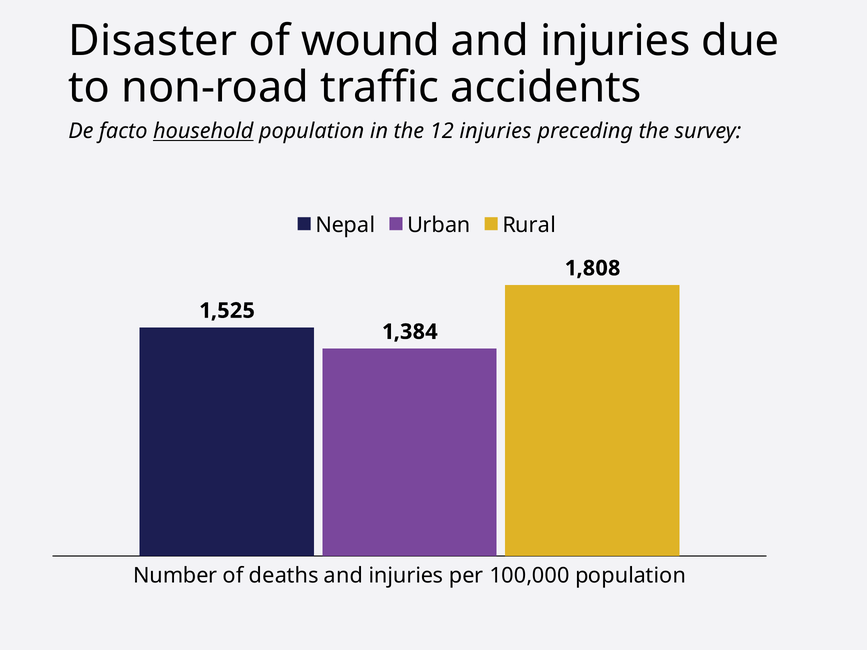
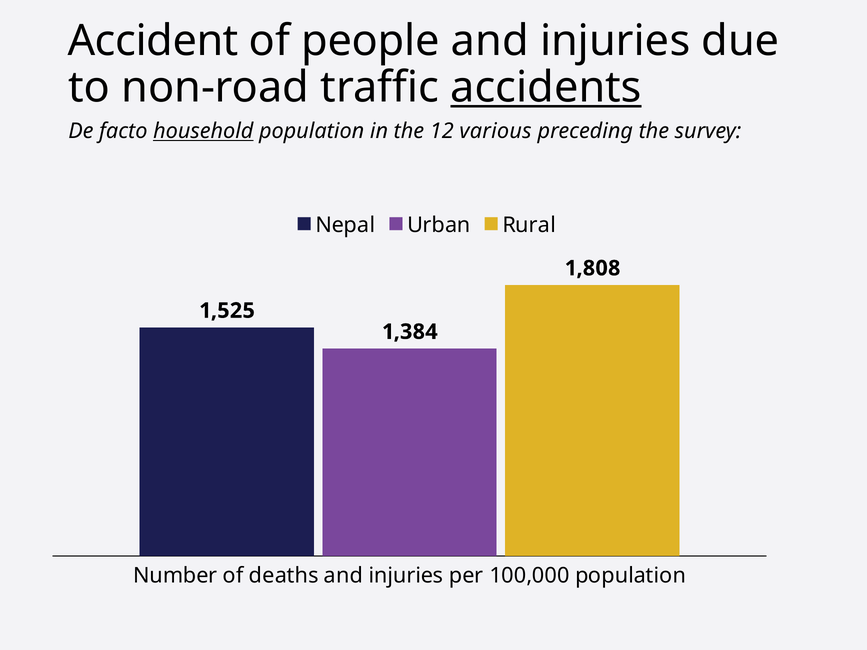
Disaster: Disaster -> Accident (153, 41)
wound: wound -> people (370, 41)
accidents underline: none -> present (546, 88)
12 injuries: injuries -> various (495, 131)
